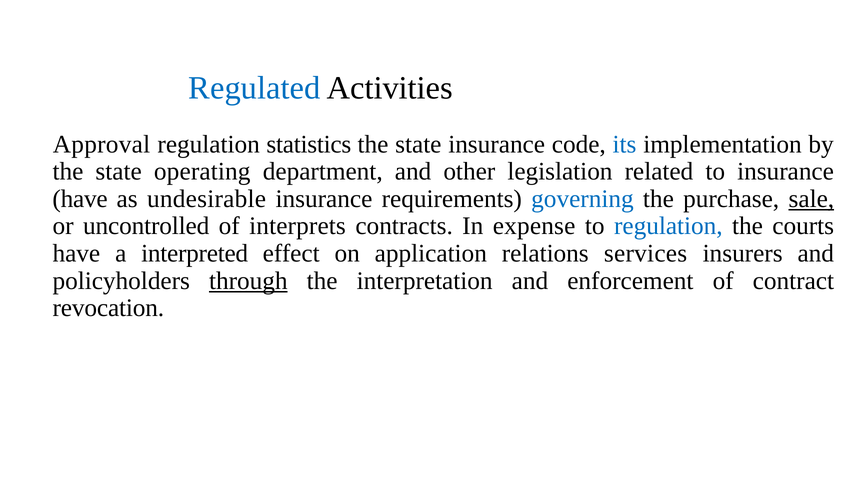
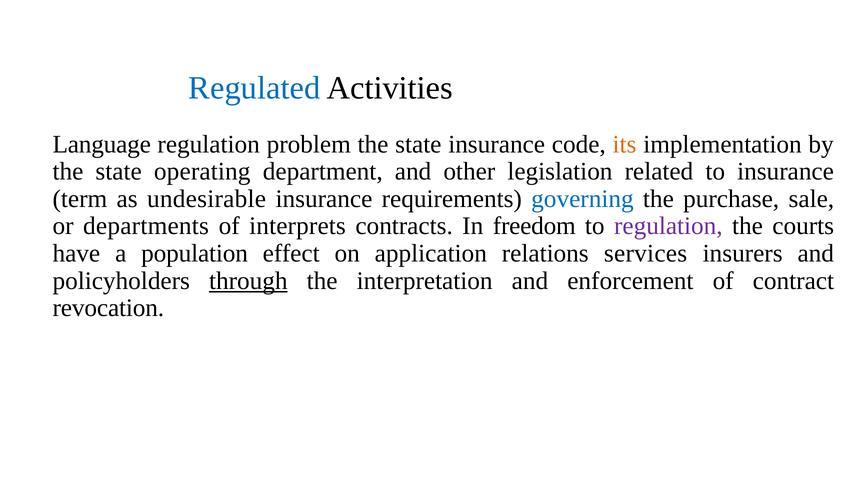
Approval: Approval -> Language (102, 144)
statistics: statistics -> problem (309, 144)
its colour: blue -> orange (625, 144)
have: have -> term (80, 199)
sale underline: present -> none (811, 199)
uncontrolled: uncontrolled -> departments (146, 226)
expense: expense -> freedom (534, 226)
regulation colour: blue -> purple (668, 226)
interpreted: interpreted -> population (195, 254)
